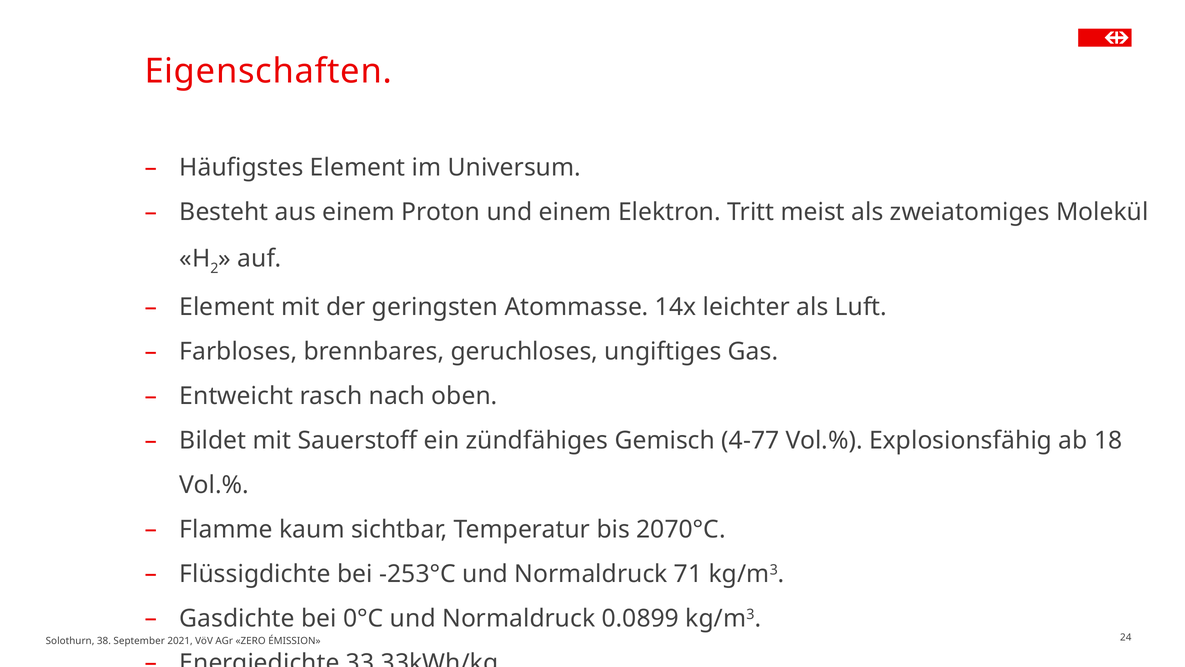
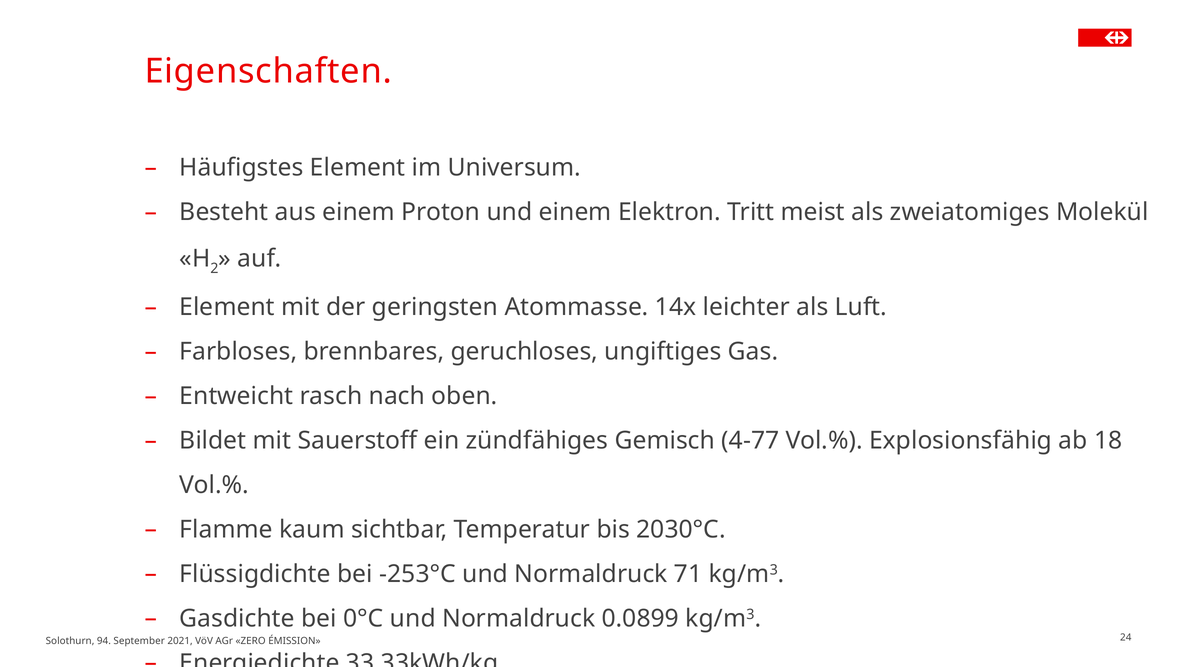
2070°C: 2070°C -> 2030°C (681, 529)
38: 38 -> 94 (104, 641)
